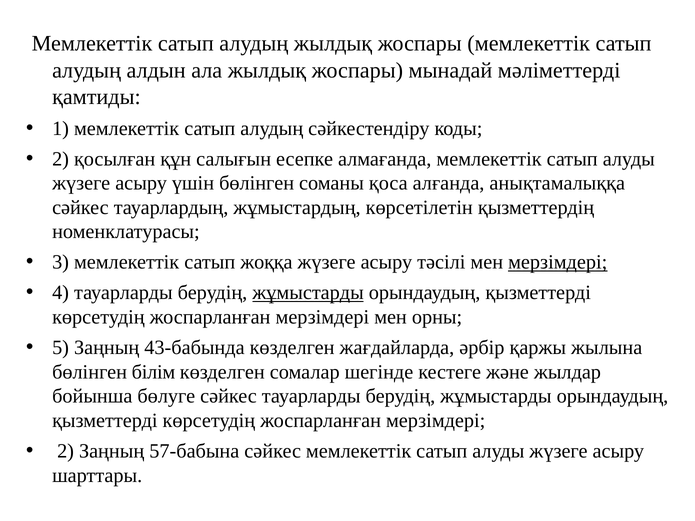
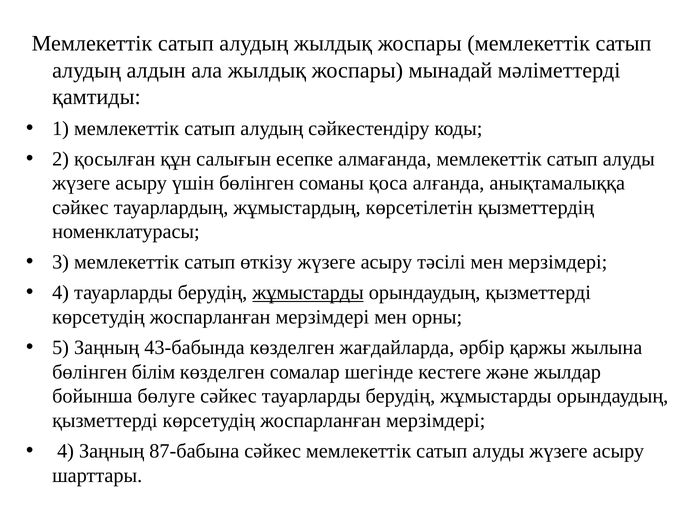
жоққа: жоққа -> өткізу (266, 262)
мерзімдері underline: present -> none (558, 262)
2: 2 -> 4 (66, 451)
57-бабына: 57-бабына -> 87-бабына (194, 451)
